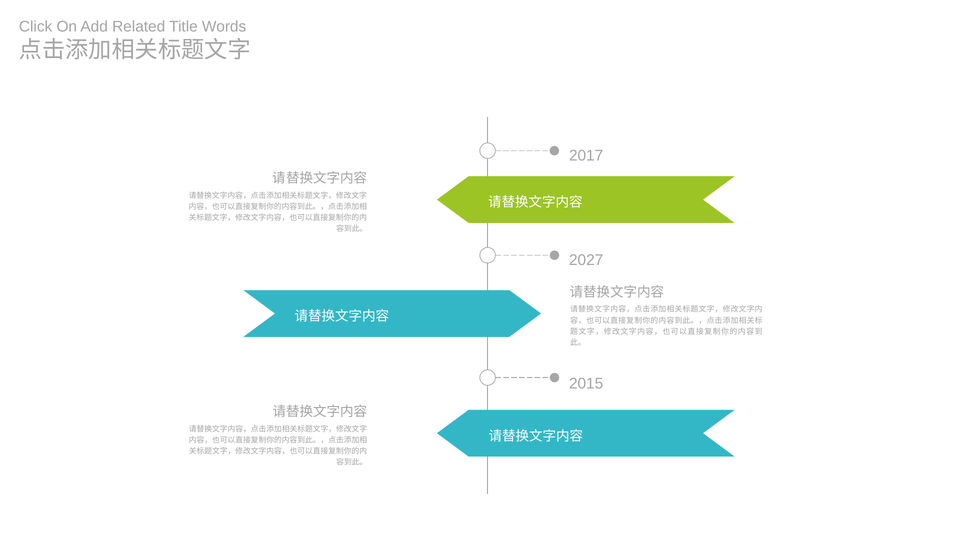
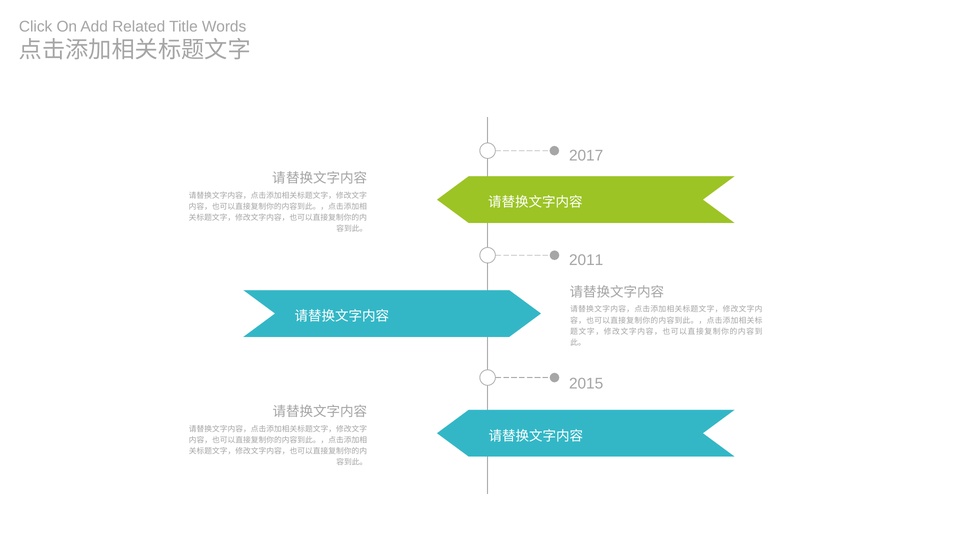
2027: 2027 -> 2011 (586, 260)
